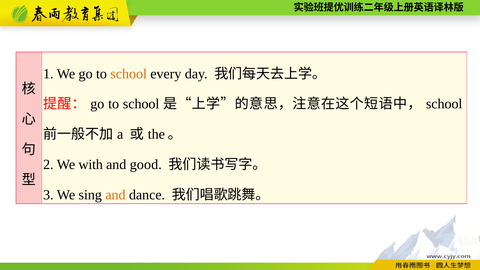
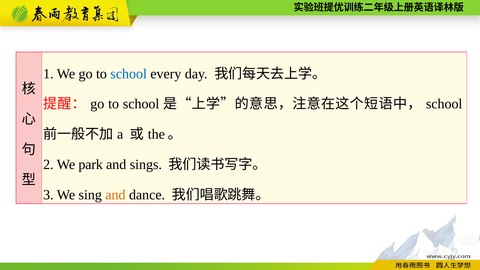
school colour: orange -> blue (129, 74)
with: with -> park (91, 165)
good: good -> sings (146, 165)
